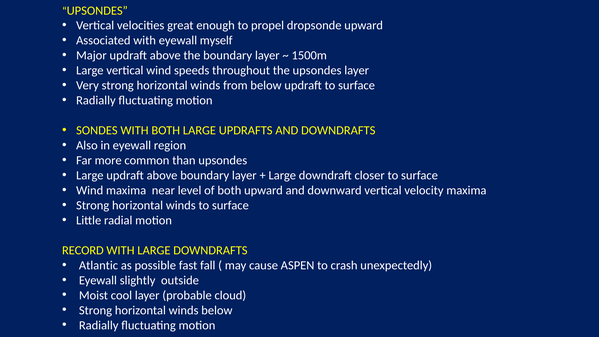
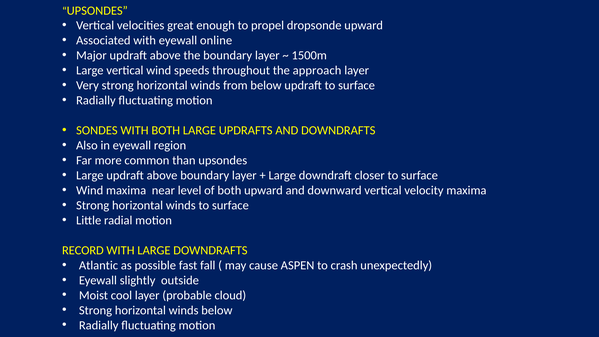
myself: myself -> online (216, 41)
the upsondes: upsondes -> approach (317, 70)
